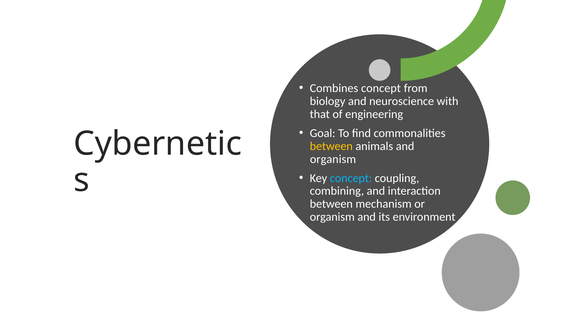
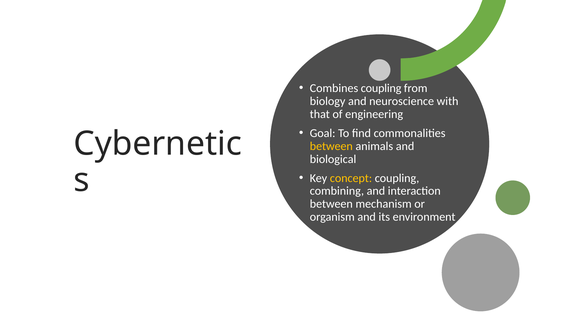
Combines concept: concept -> coupling (381, 88)
organism: organism -> biological (333, 159)
concept colour: light blue -> yellow (351, 178)
